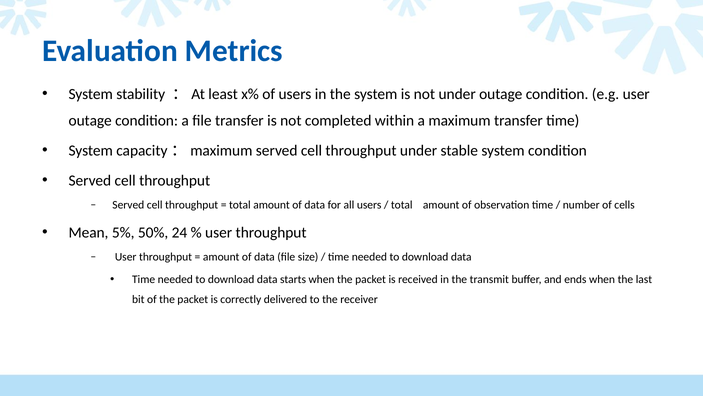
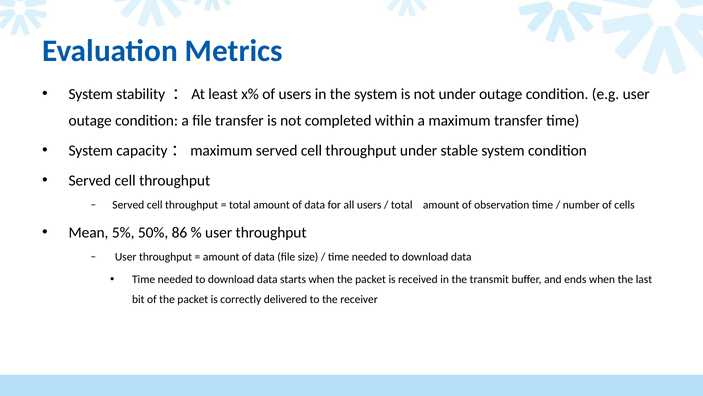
24: 24 -> 86 (180, 232)
